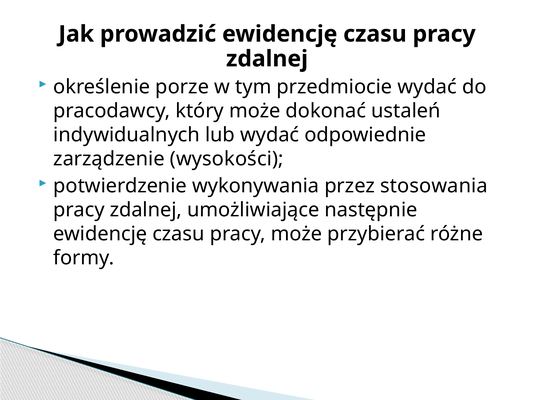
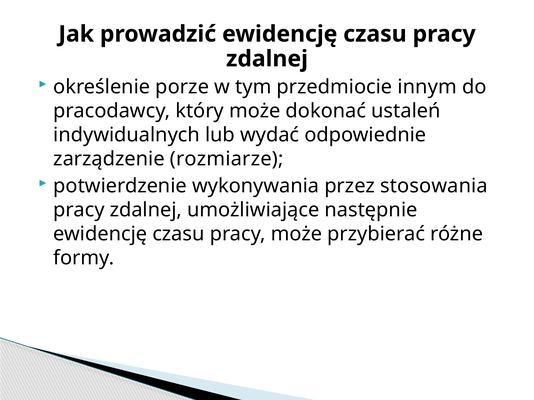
przedmiocie wydać: wydać -> innym (427, 87)
wysokości: wysokości -> rozmiarze (227, 159)
